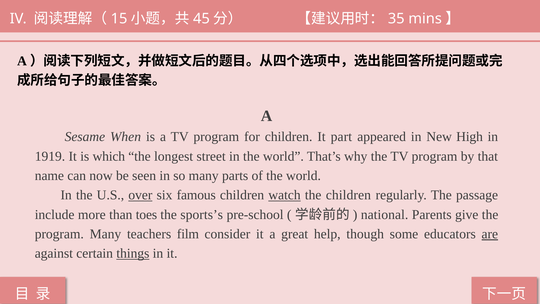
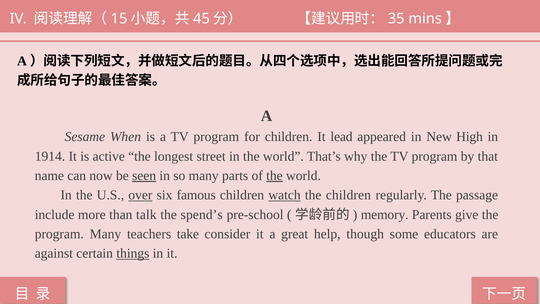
part: part -> lead (342, 137)
1919: 1919 -> 1914 (50, 156)
which: which -> active (109, 156)
seen underline: none -> present (144, 176)
the underline: none -> present (274, 176)
toes: toes -> talk (146, 214)
sports’s: sports’s -> spend’s (202, 214)
national: national -> memory (385, 214)
film: film -> take (188, 234)
are underline: present -> none (490, 234)
